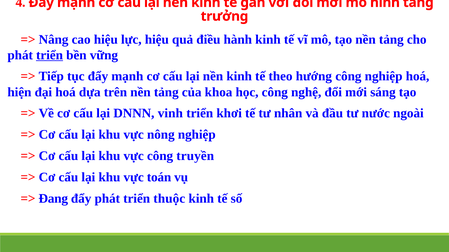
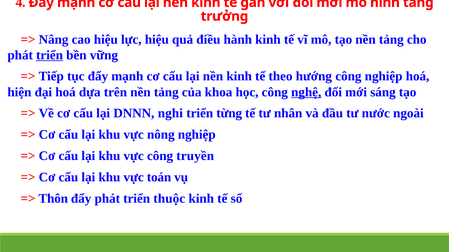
nghệ underline: none -> present (306, 92)
vinh: vinh -> nghi (170, 114)
khơi: khơi -> từng (229, 114)
Đang: Đang -> Thôn (53, 199)
